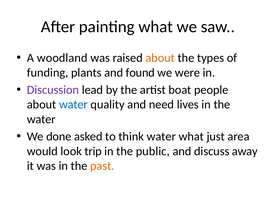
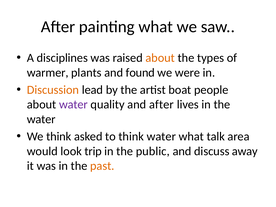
woodland: woodland -> disciplines (62, 58)
funding: funding -> warmer (48, 73)
Discussion colour: purple -> orange (53, 90)
water colour: blue -> purple (73, 105)
and need: need -> after (161, 105)
We done: done -> think (59, 136)
just: just -> talk (216, 136)
